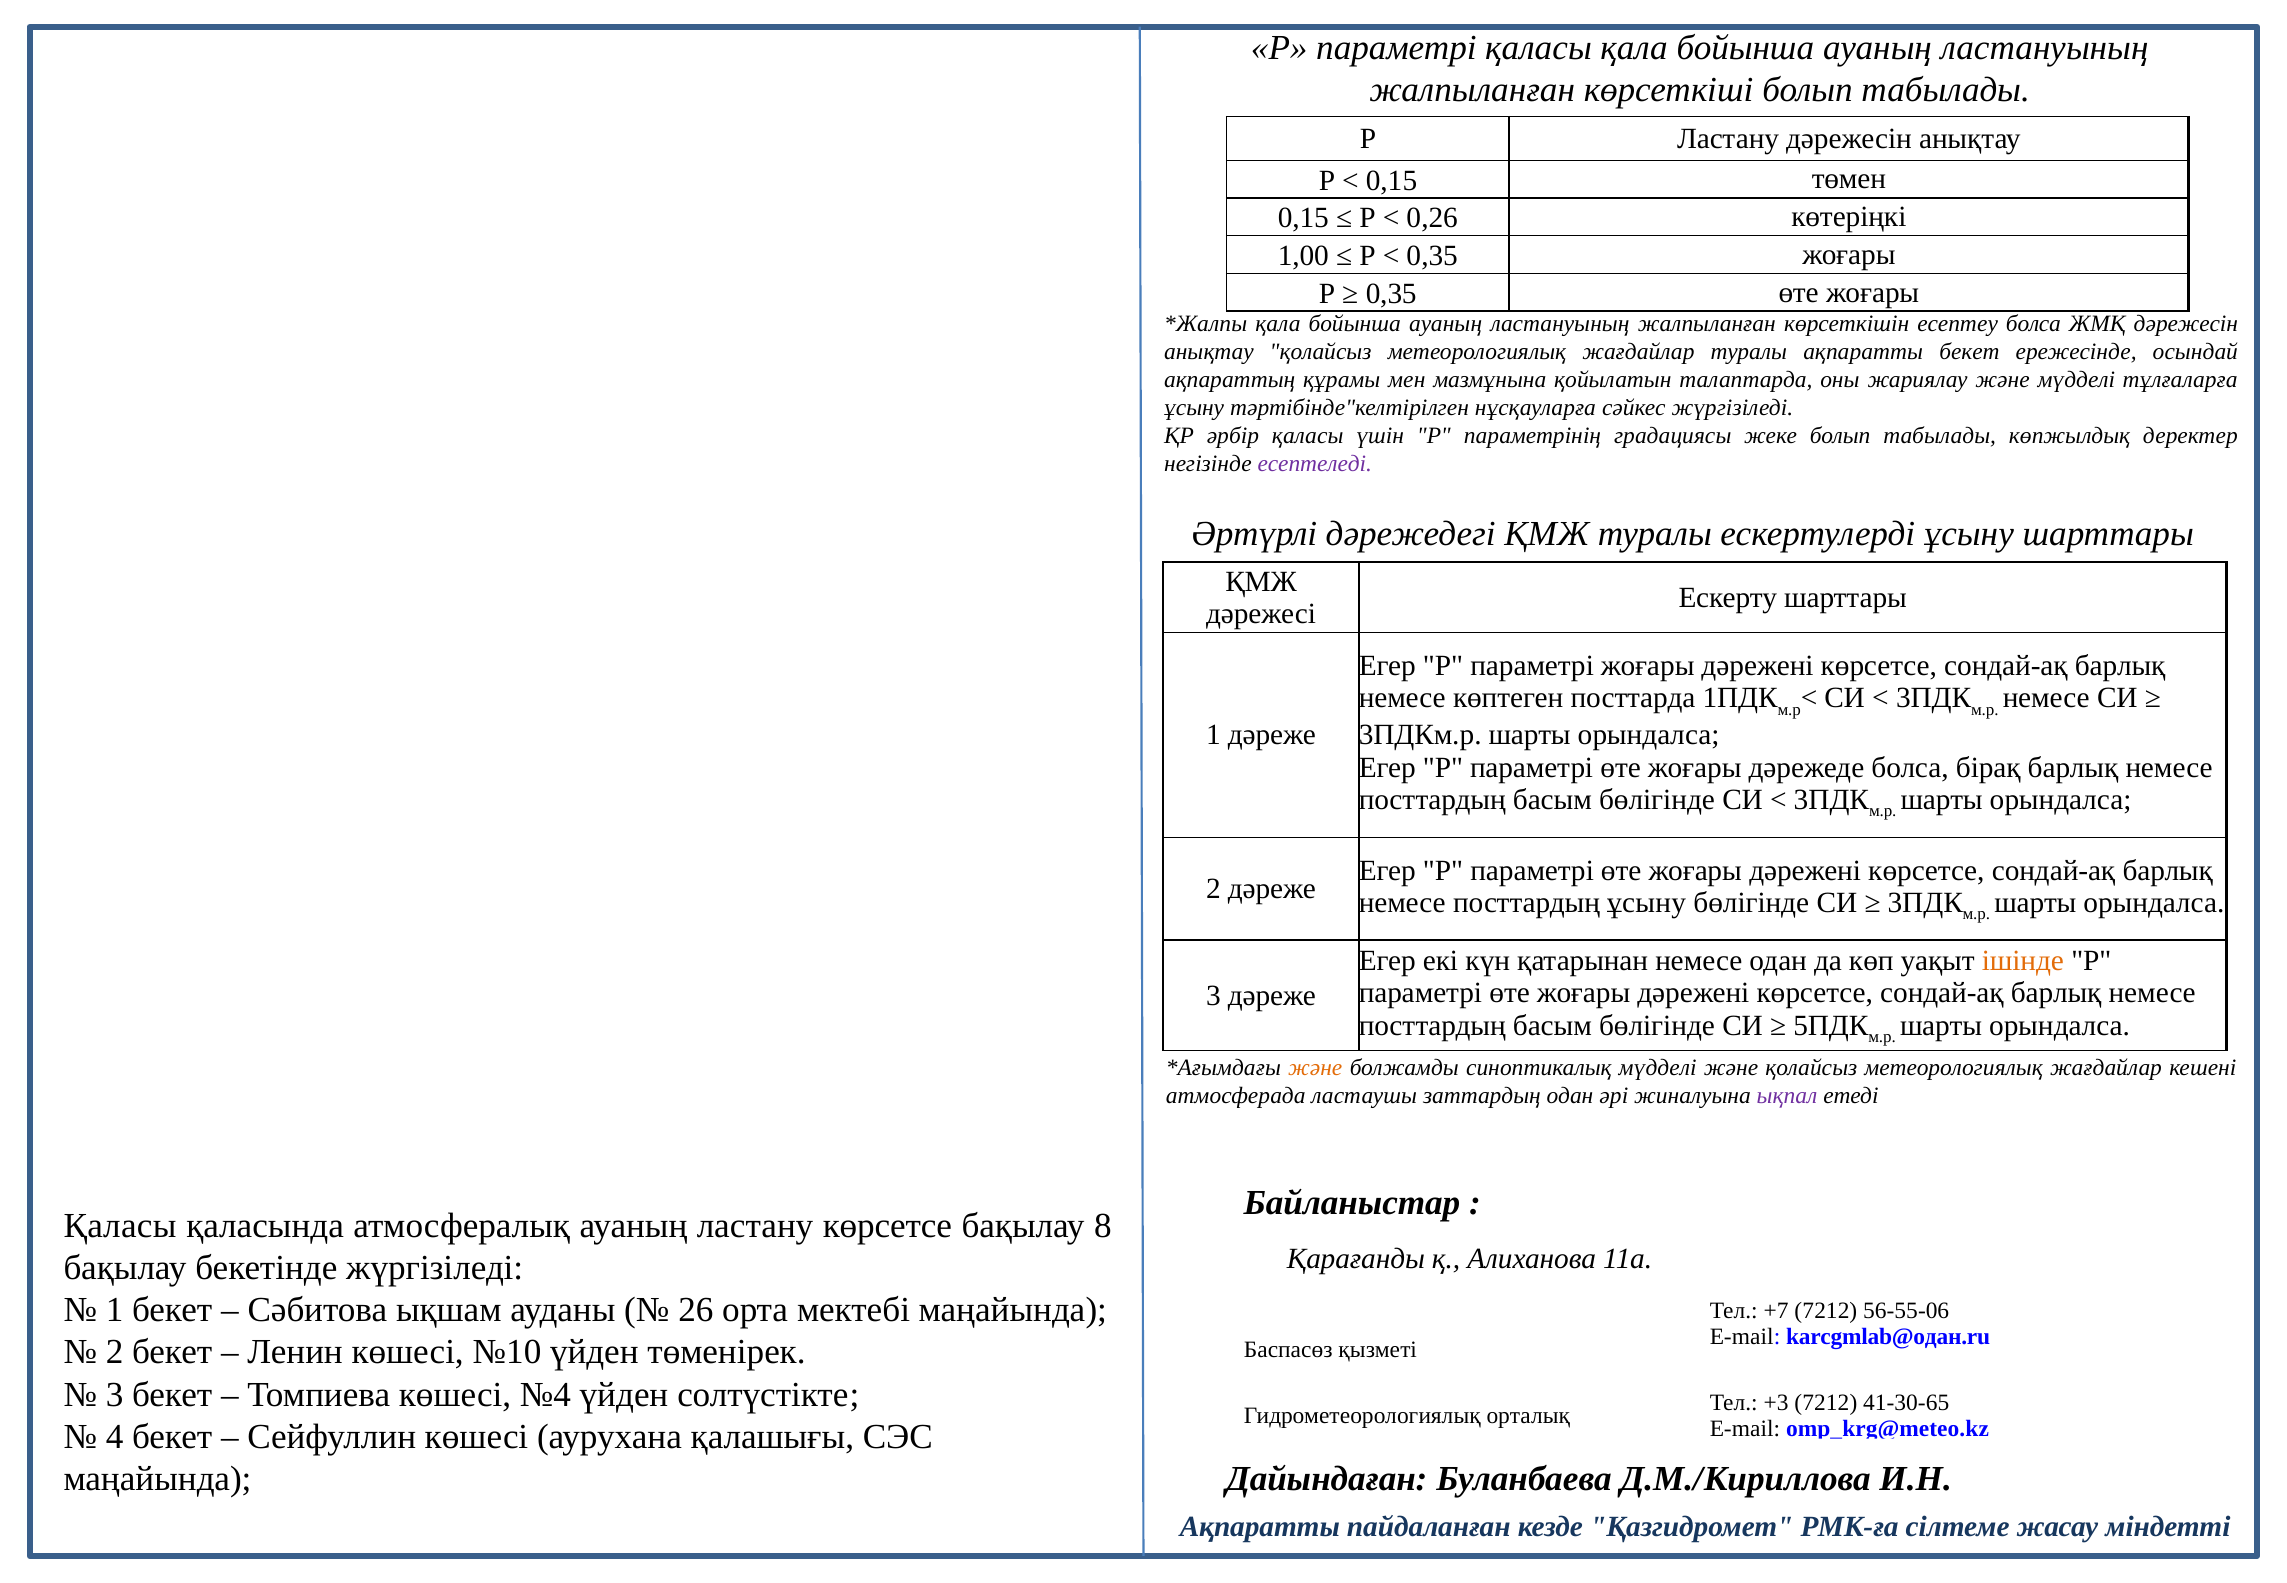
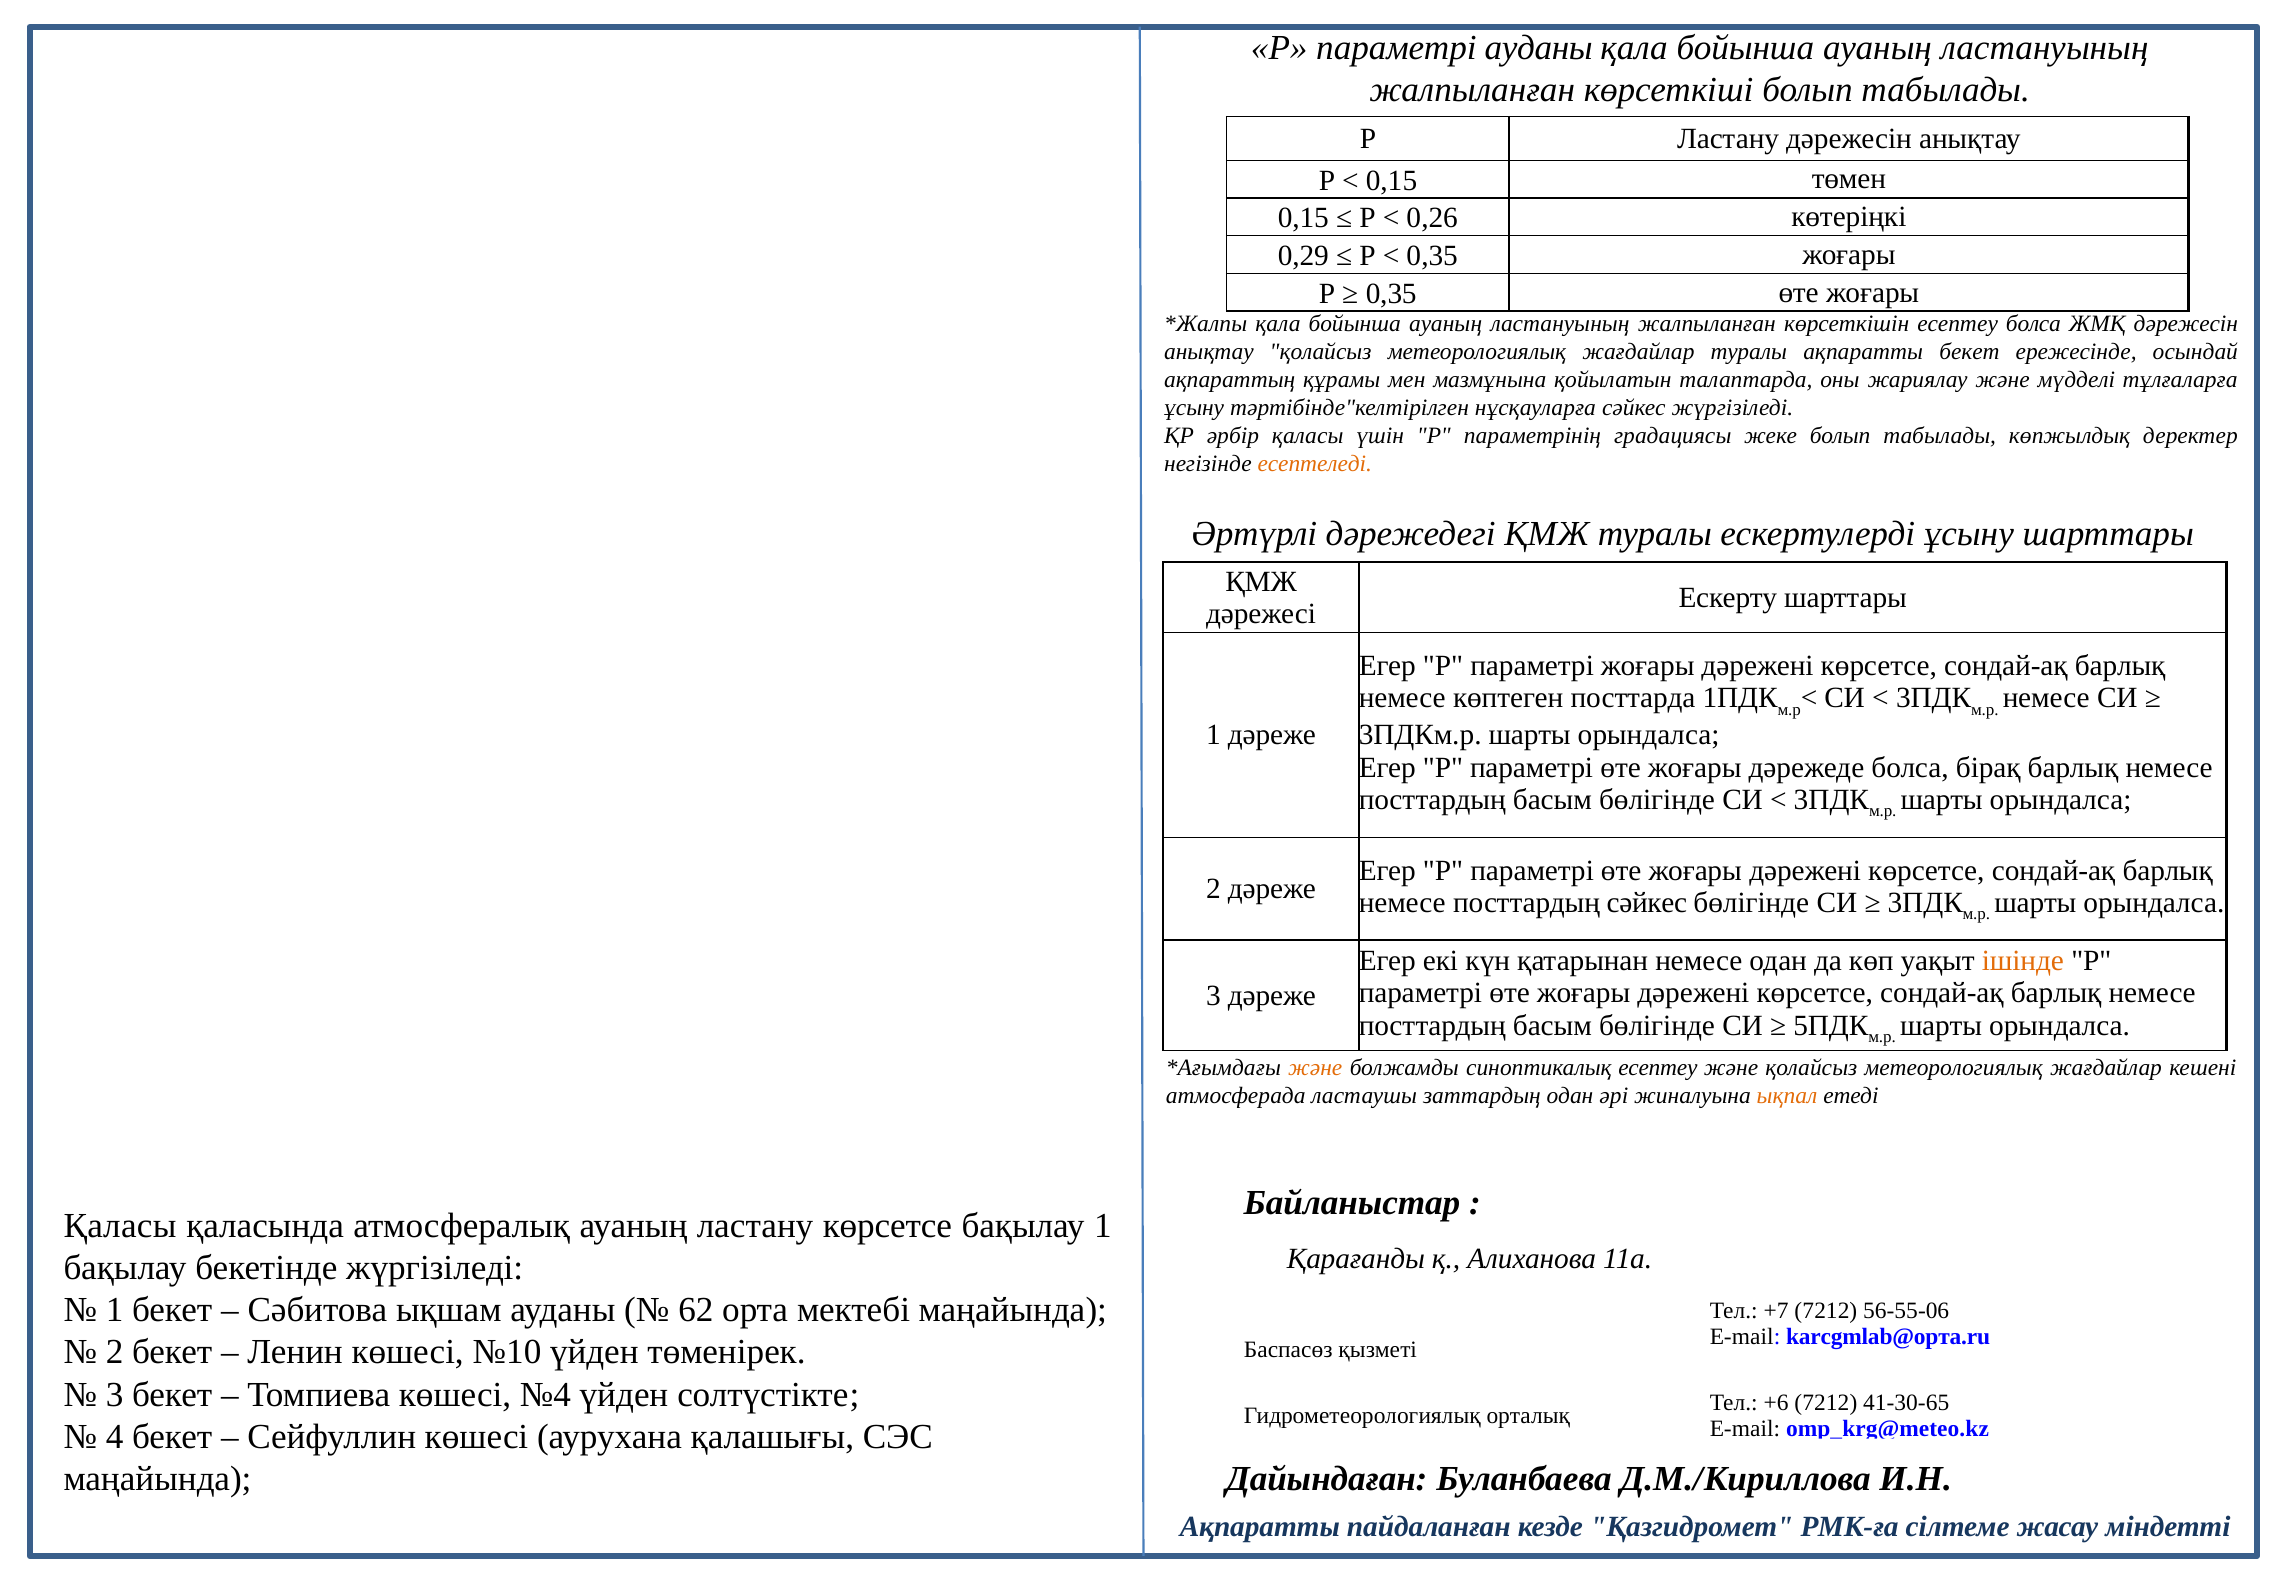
параметрі қаласы: қаласы -> ауданы (1539, 48)
1,00: 1,00 -> 0,29 (1303, 256)
есептеледі colour: purple -> orange (1315, 464)
посттардың ұсыну: ұсыну -> сәйкес (1647, 903)
синоптикалық мүдделі: мүдделі -> есептеу (1658, 1068)
ықпал colour: purple -> orange (1787, 1096)
бақылау 8: 8 -> 1 (1103, 1226)
26: 26 -> 62 (696, 1310)
karcgmlab@одан.ru: karcgmlab@одан.ru -> karcgmlab@орта.ru (1888, 1337)
+3: +3 -> +6 (1776, 1403)
